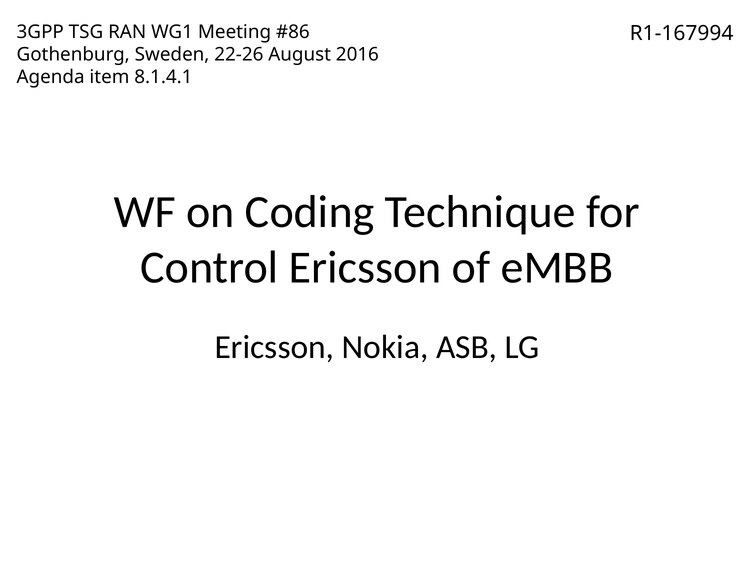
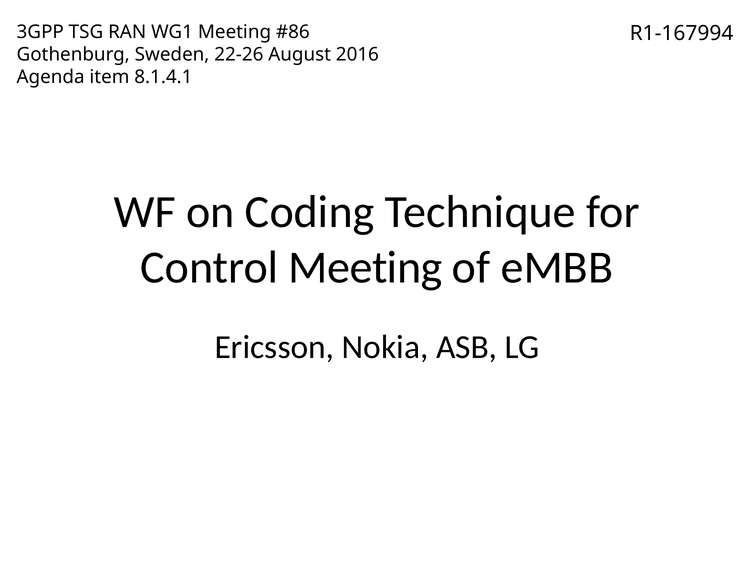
Control Ericsson: Ericsson -> Meeting (365, 267)
